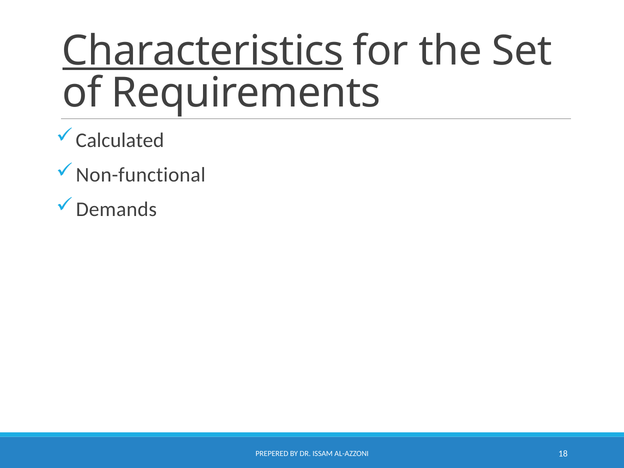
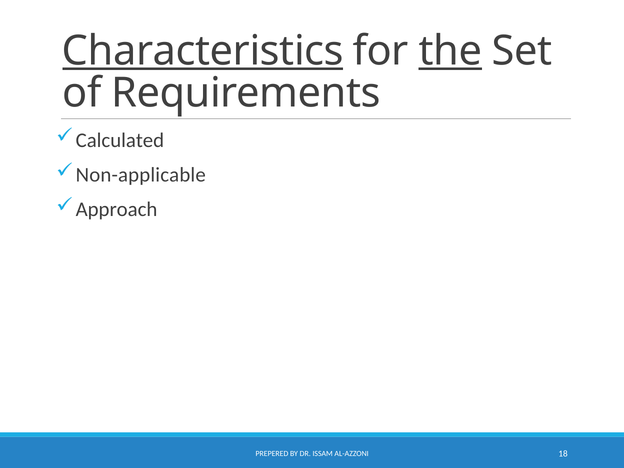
the underline: none -> present (450, 51)
Non-functional: Non-functional -> Non-applicable (141, 175)
Demands: Demands -> Approach (116, 209)
